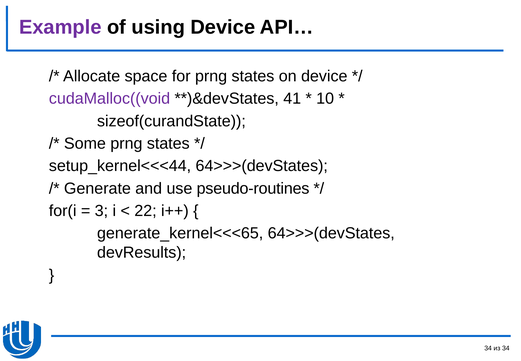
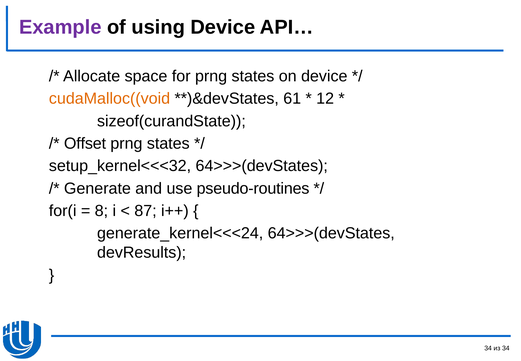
cudaMalloc((void colour: purple -> orange (110, 99)
41: 41 -> 61 (292, 99)
10: 10 -> 12 (325, 99)
Some: Some -> Offset (85, 143)
setup_kernel<<<44: setup_kernel<<<44 -> setup_kernel<<<32 (120, 166)
3: 3 -> 8 (101, 211)
22: 22 -> 87 (146, 211)
generate_kernel<<<65: generate_kernel<<<65 -> generate_kernel<<<24 (180, 233)
